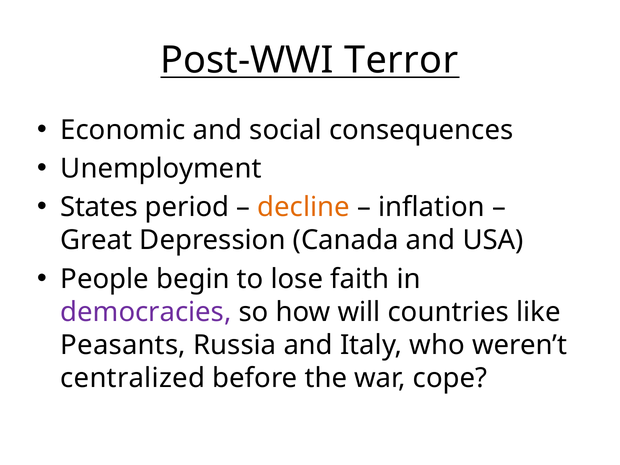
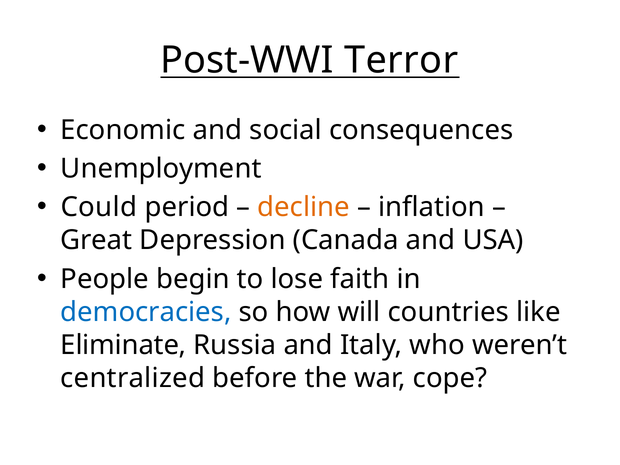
States: States -> Could (99, 207)
democracies colour: purple -> blue (146, 312)
Peasants: Peasants -> Eliminate (123, 345)
